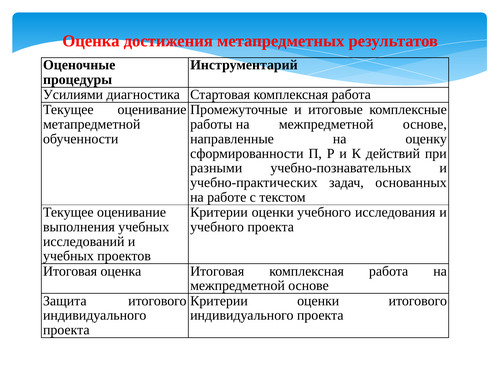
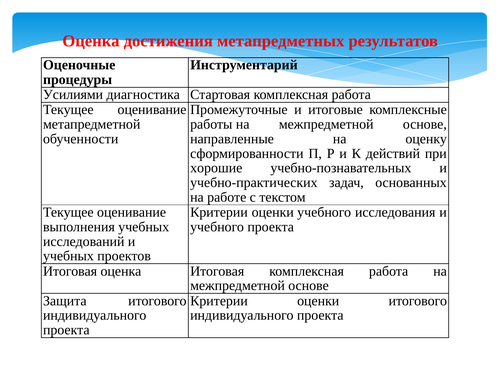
разными: разными -> хорошие (216, 168)
